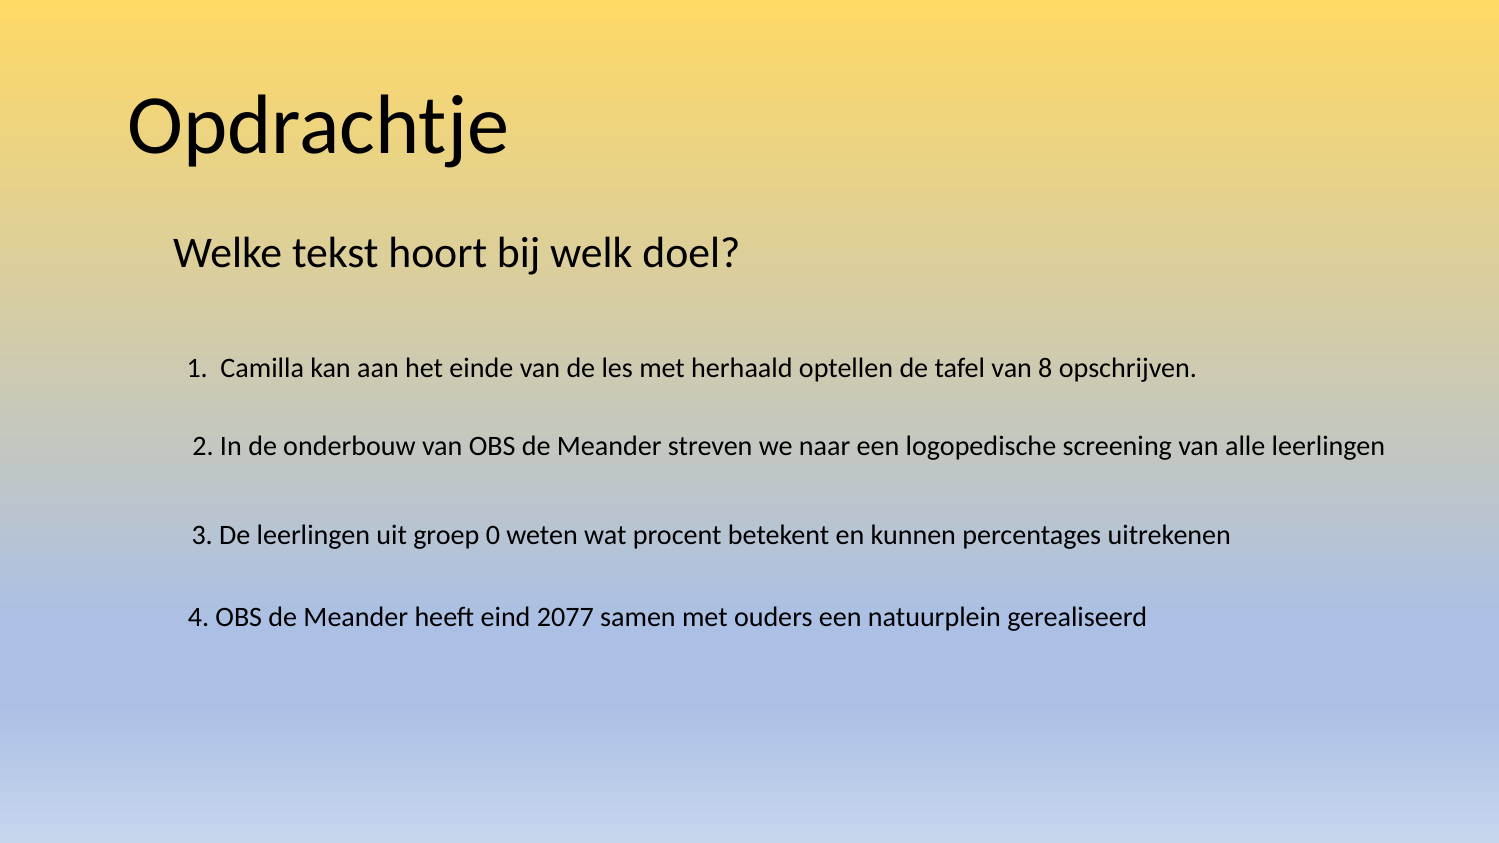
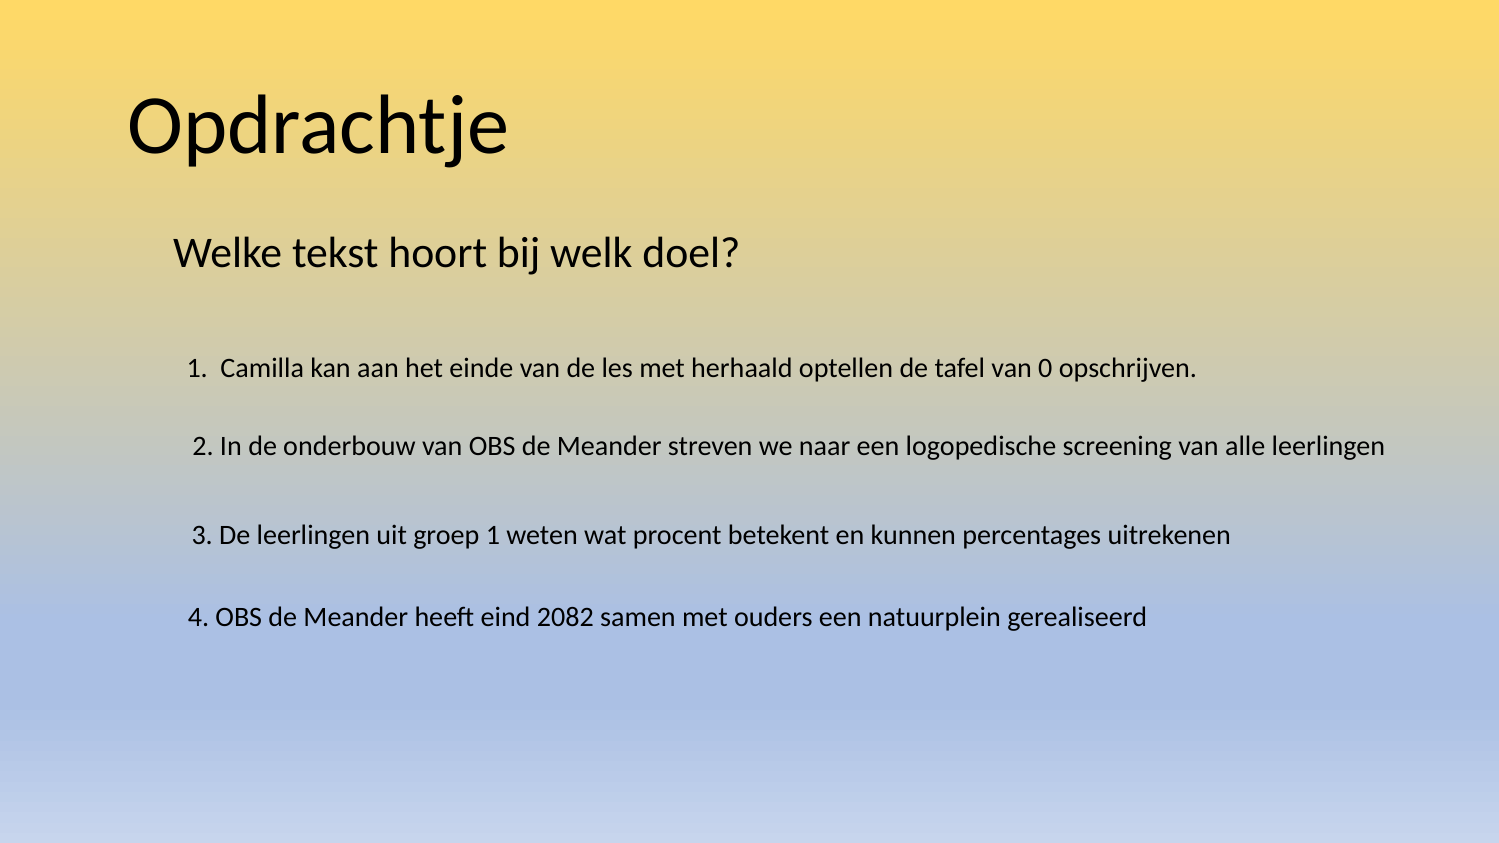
8: 8 -> 0 (1045, 368)
groep 0: 0 -> 1 (493, 535)
2077: 2077 -> 2082 (565, 618)
